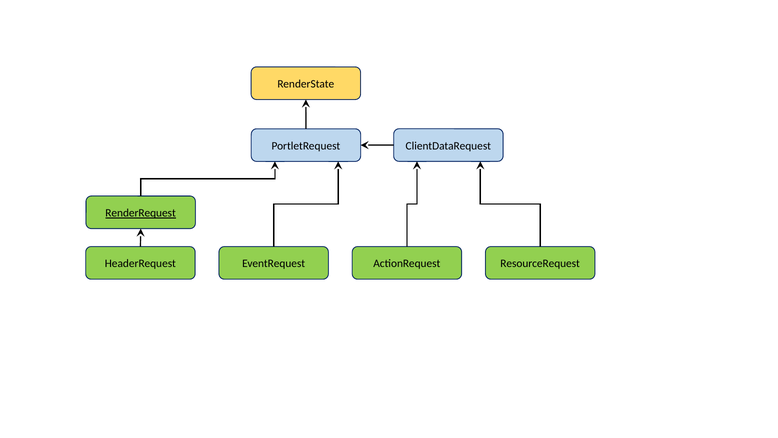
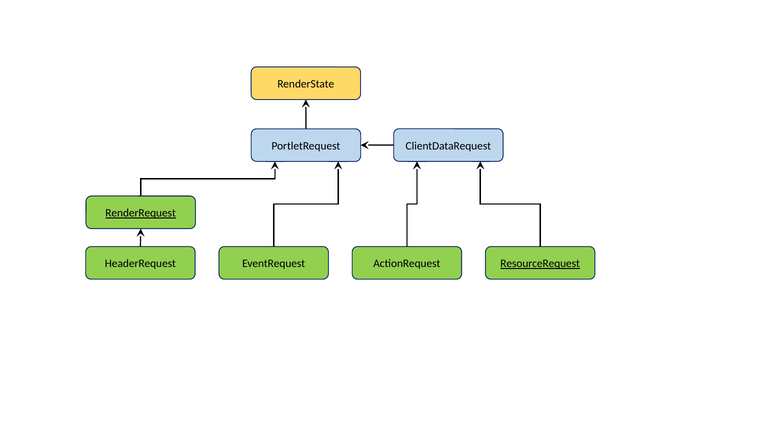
ResourceRequest underline: none -> present (540, 263)
